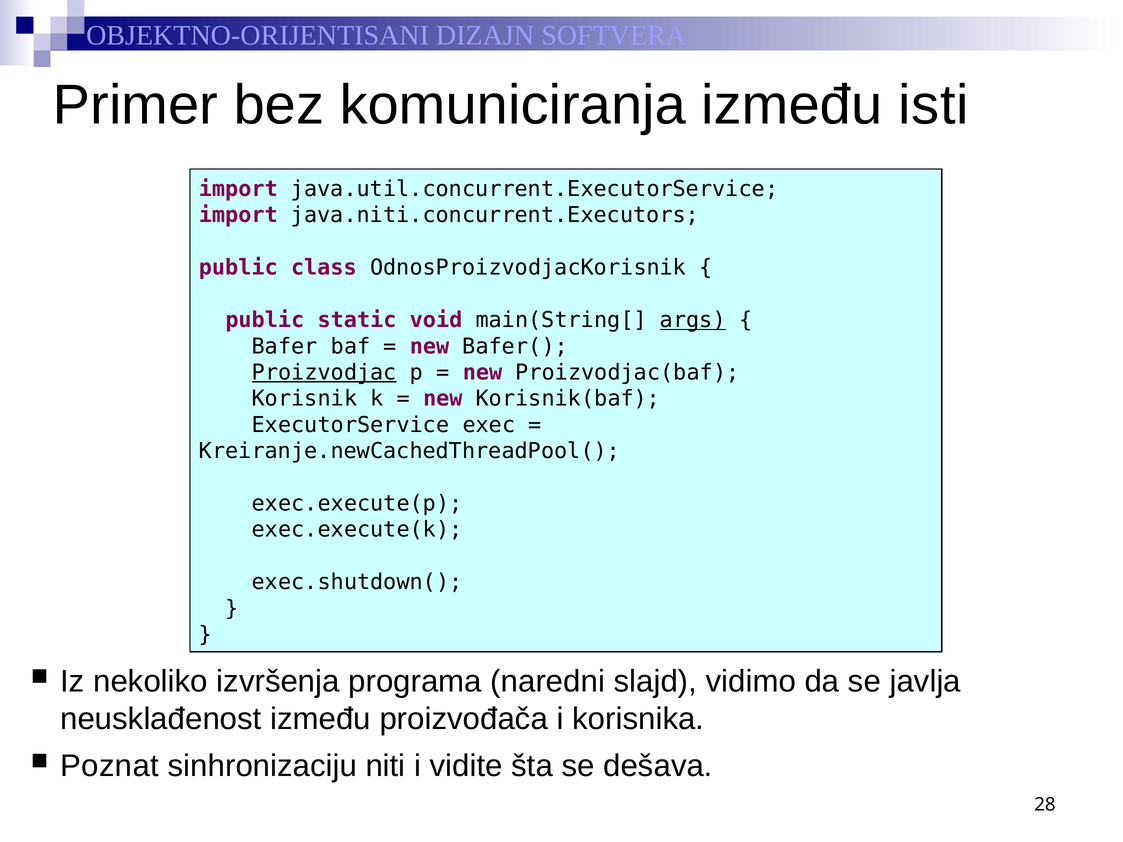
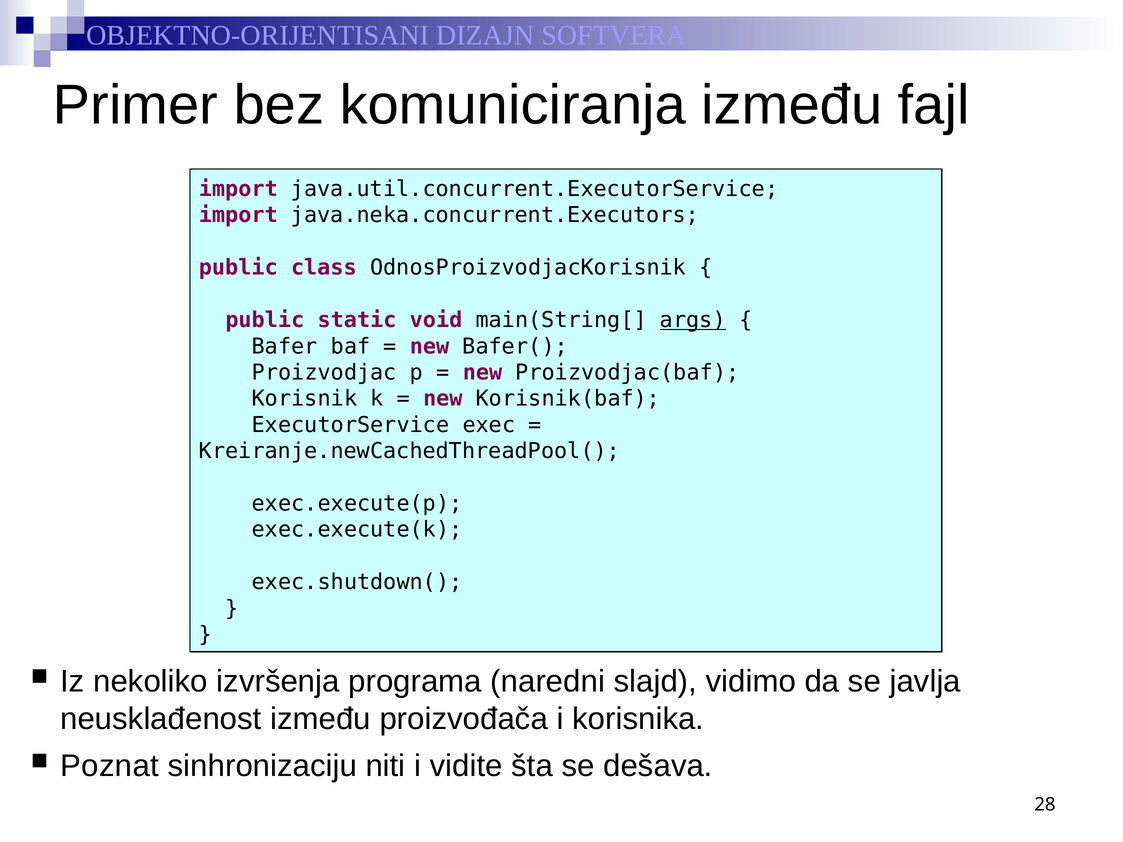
isti: isti -> fajl (934, 105)
java.niti.concurrent.Executors: java.niti.concurrent.Executors -> java.neka.concurrent.Executors (495, 215)
Proizvodjac underline: present -> none (324, 373)
